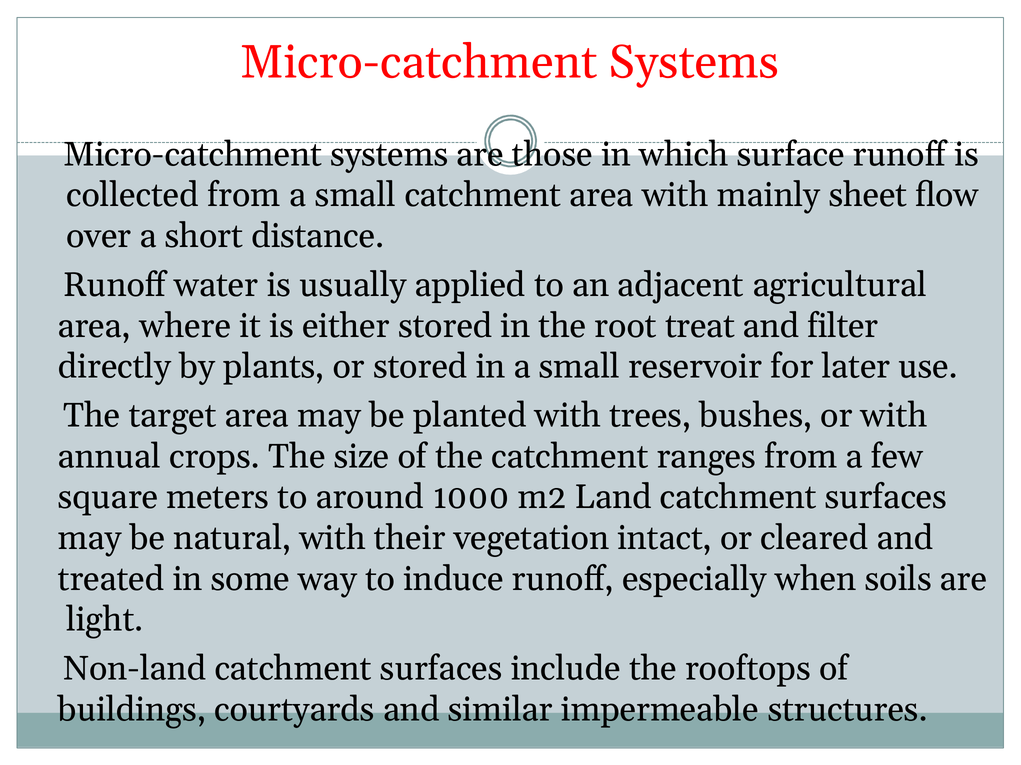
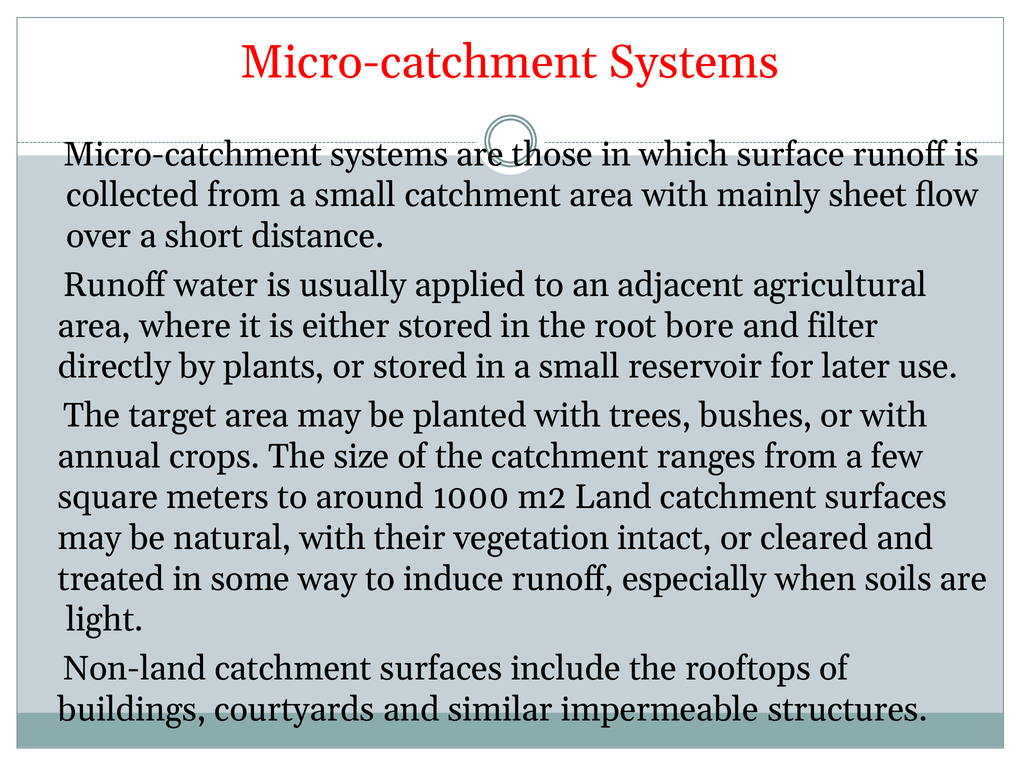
treat: treat -> bore (700, 326)
